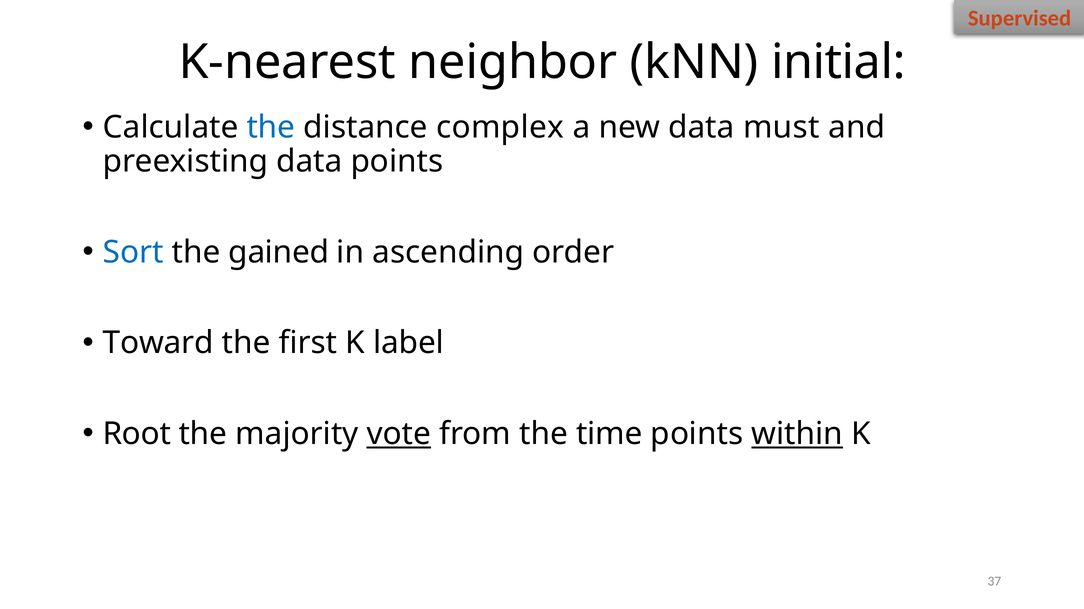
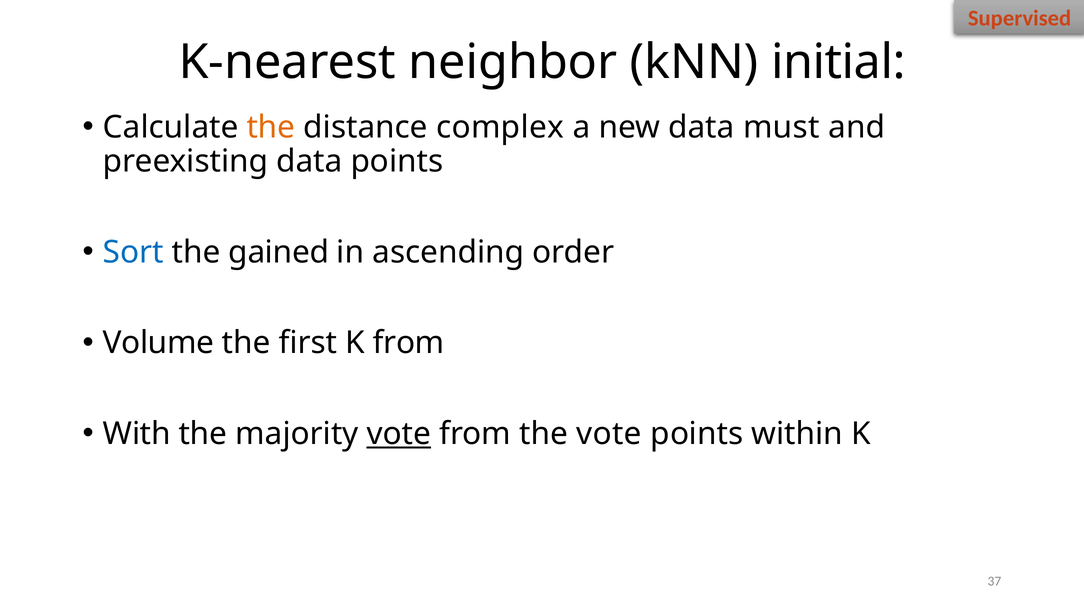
the colour: blue -> orange (271, 127)
Toward: Toward -> Volume (158, 343)
K label: label -> from (409, 343)
Root: Root -> With (137, 434)
the time: time -> vote (609, 434)
within underline: present -> none (797, 434)
